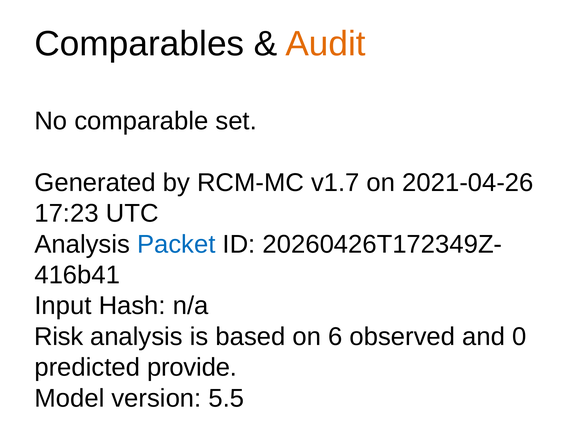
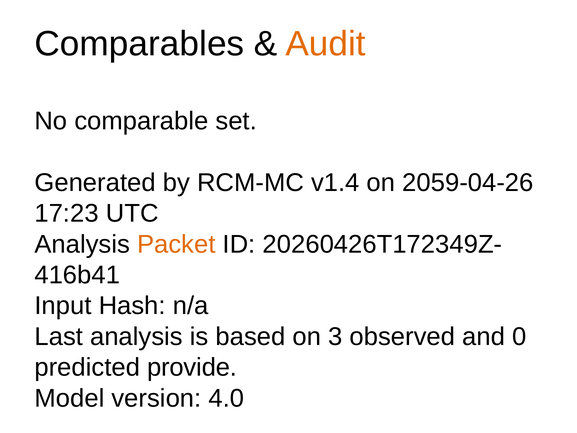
v1.7: v1.7 -> v1.4 (335, 183)
2021-04-26: 2021-04-26 -> 2059-04-26 (468, 183)
Packet colour: blue -> orange (176, 244)
Risk: Risk -> Last (59, 336)
6: 6 -> 3 (335, 336)
5.5: 5.5 -> 4.0 (226, 398)
